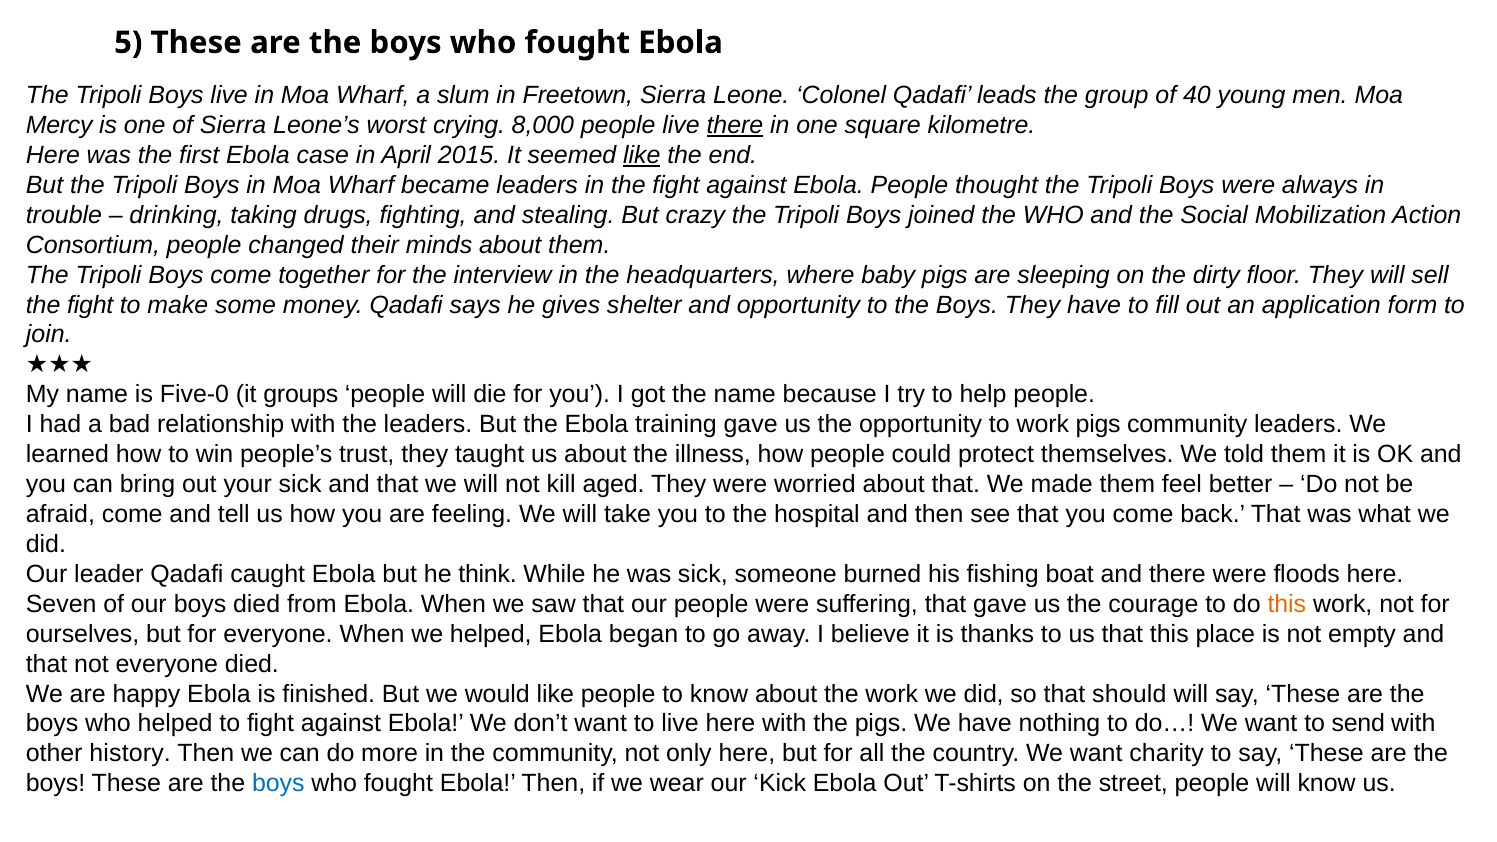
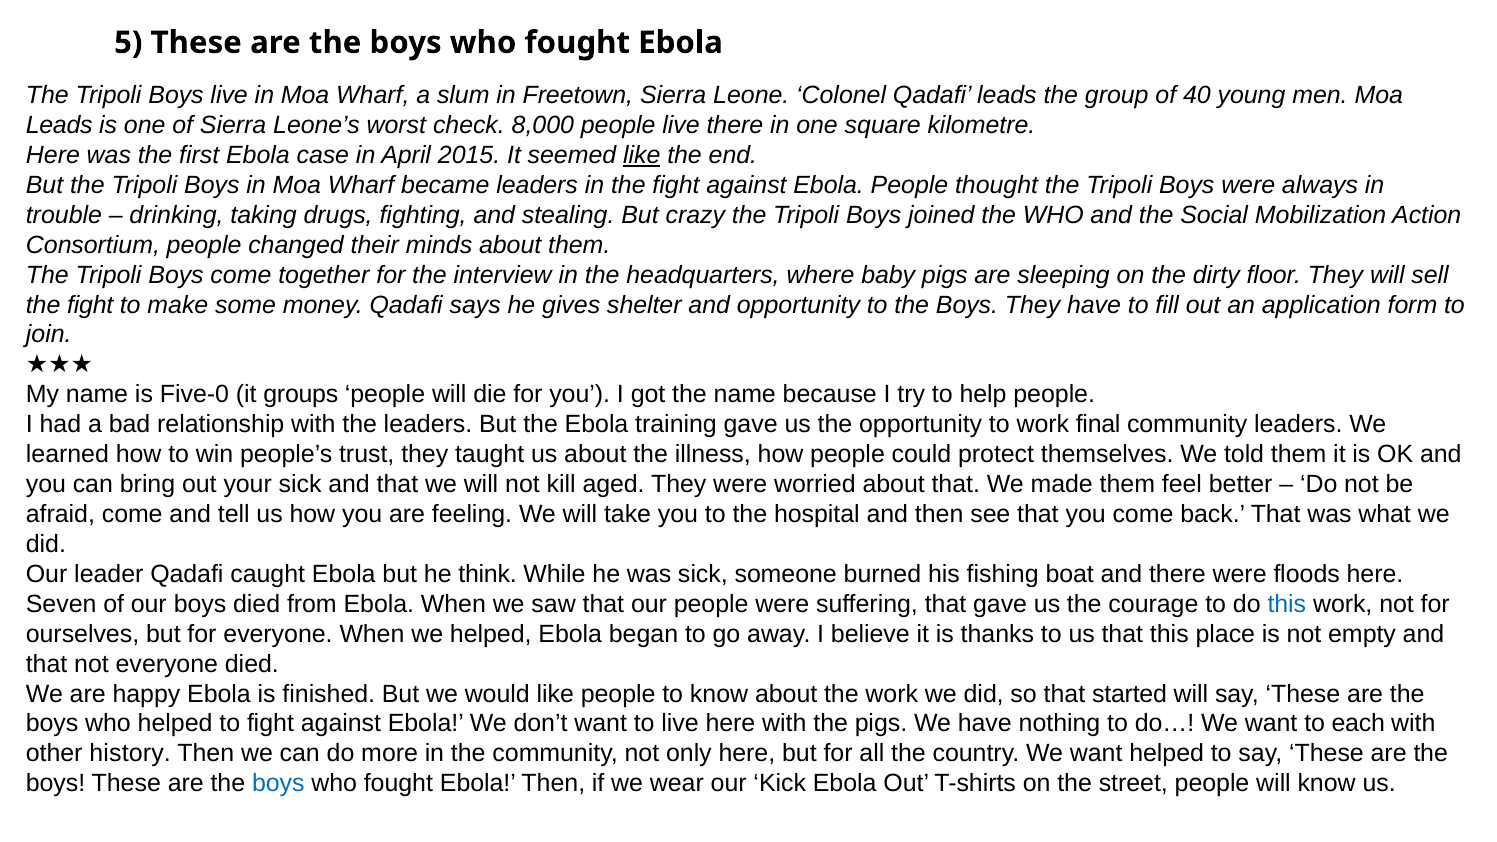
Mercy: Mercy -> Leads (59, 125)
crying: crying -> check (469, 125)
there underline: present -> none (735, 125)
work pigs: pigs -> final (1098, 425)
this colour: orange -> blue (1287, 604)
should: should -> started (1130, 694)
send: send -> each (1358, 724)
want charity: charity -> helped (1167, 754)
